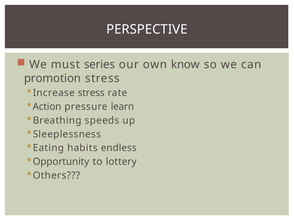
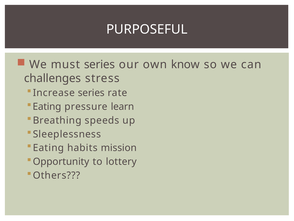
PERSPECTIVE: PERSPECTIVE -> PURPOSEFUL (147, 29)
promotion: promotion -> challenges (52, 78)
Increase stress: stress -> series (91, 93)
Action: Action -> Eating (47, 106)
endless: endless -> mission (119, 148)
